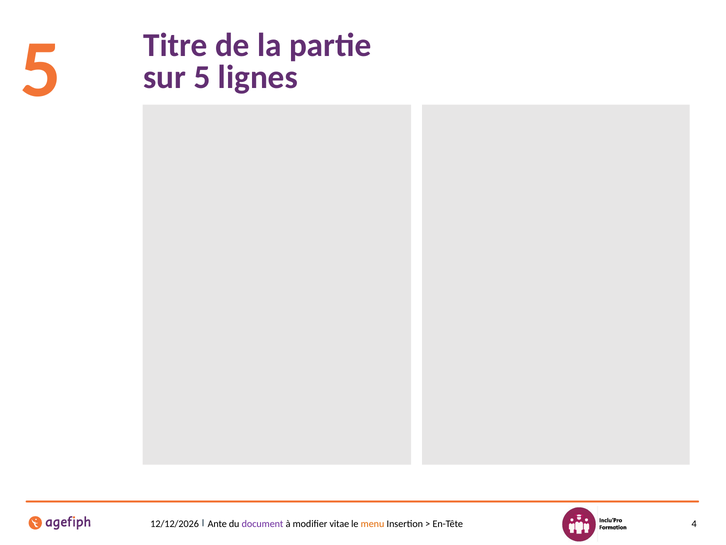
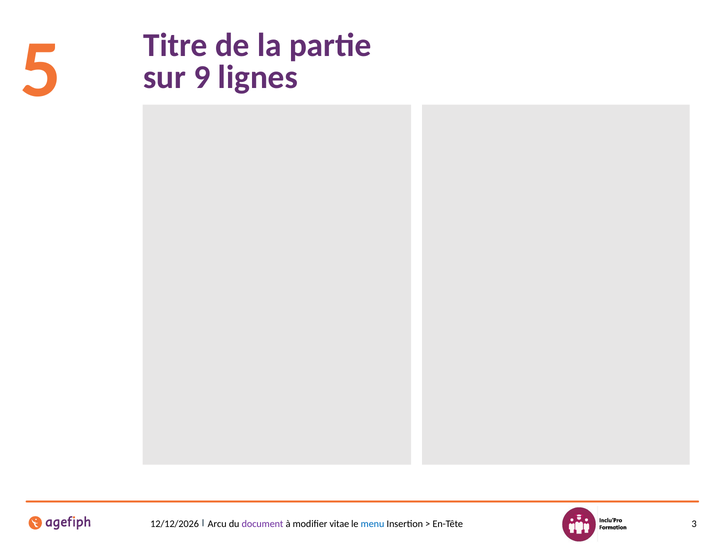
sur 5: 5 -> 9 (202, 77)
Ante: Ante -> Arcu (217, 524)
menu colour: orange -> blue (373, 524)
4: 4 -> 3 (694, 524)
